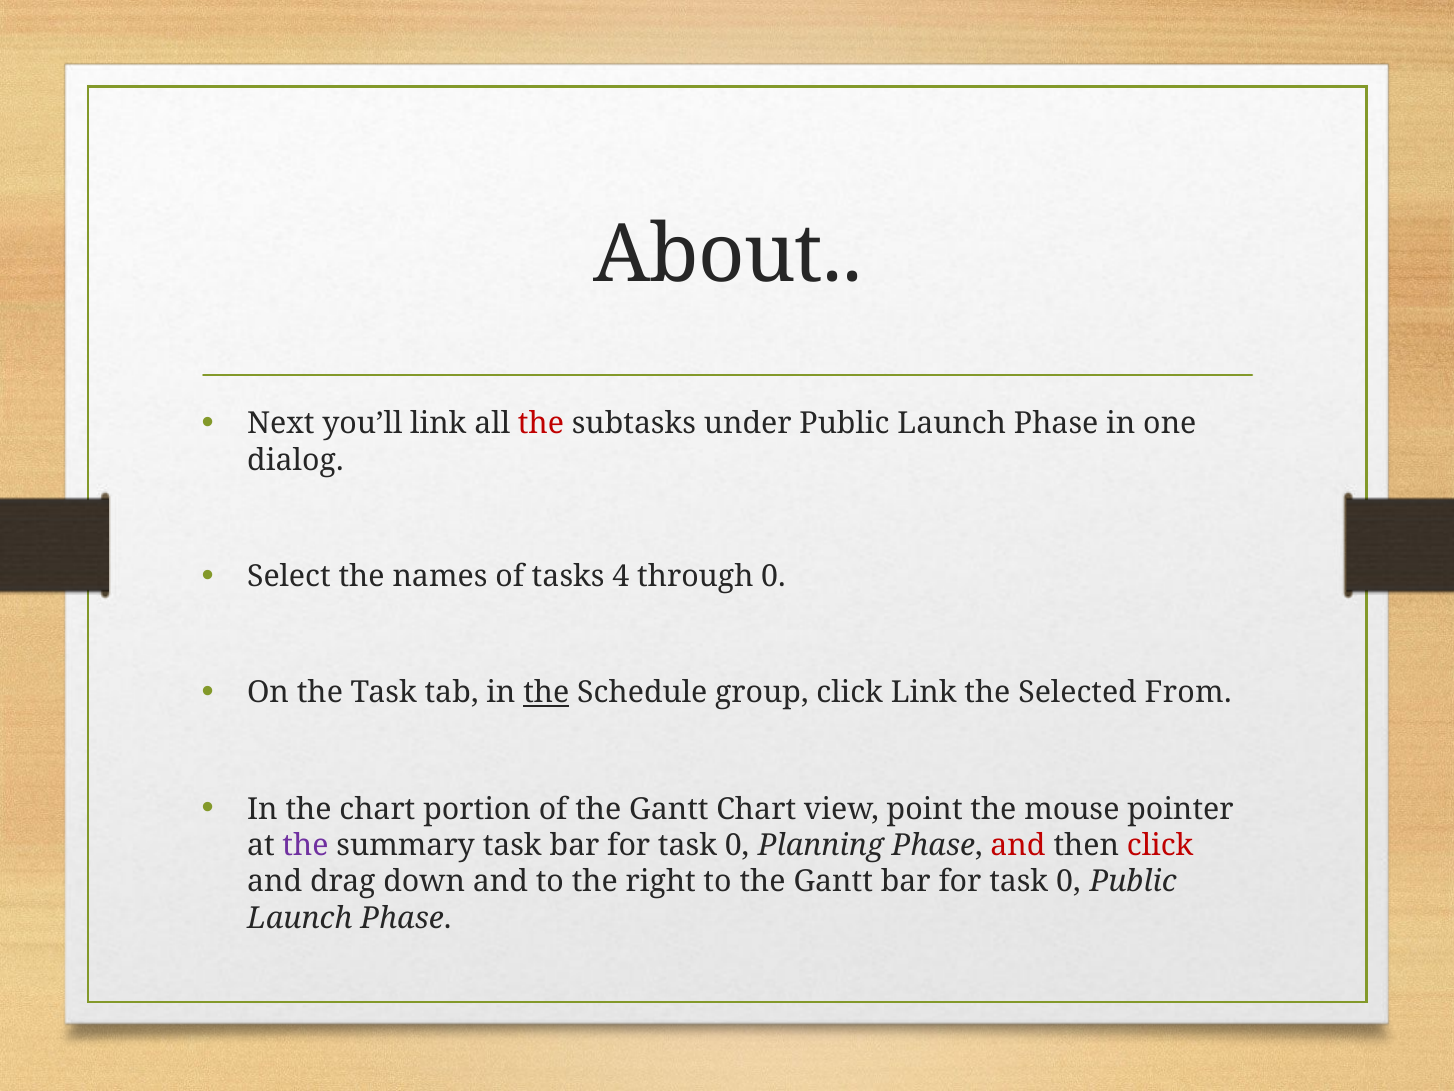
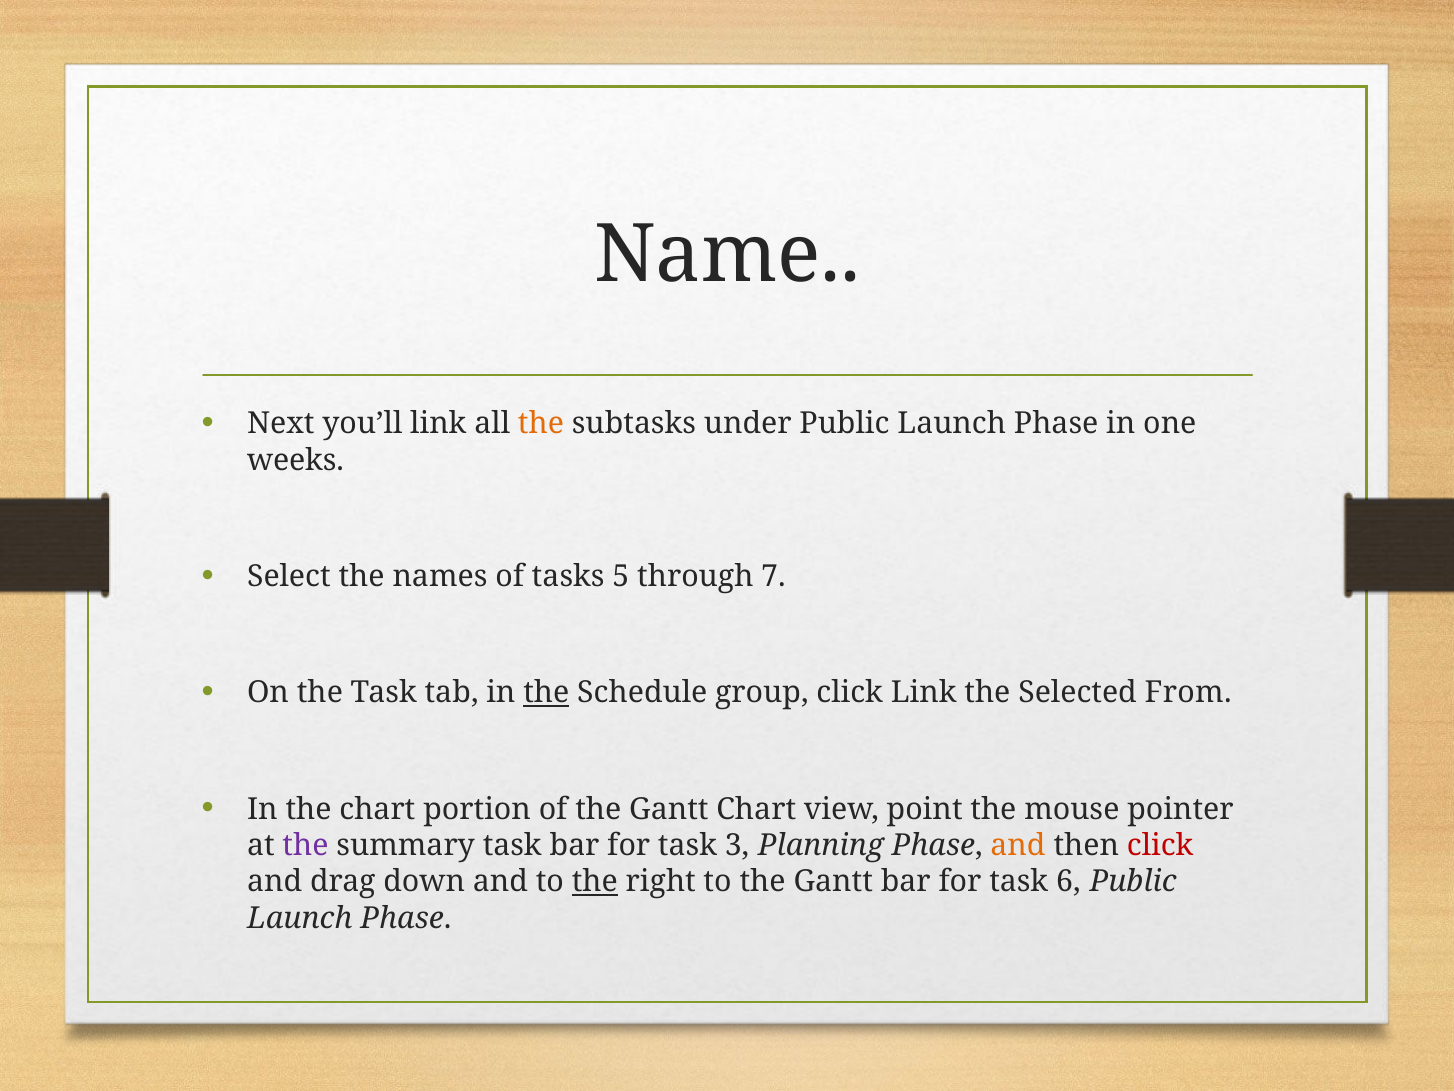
About: About -> Name (728, 255)
the colour: red -> orange (541, 424)
dialog: dialog -> weeks (296, 460)
4: 4 -> 5 (621, 576)
through 0: 0 -> 7 (773, 576)
0: 0 -> 3 (737, 845)
and colour: red -> orange (1018, 845)
the underline: none -> present (595, 882)
0: 0 -> 6 (1068, 882)
